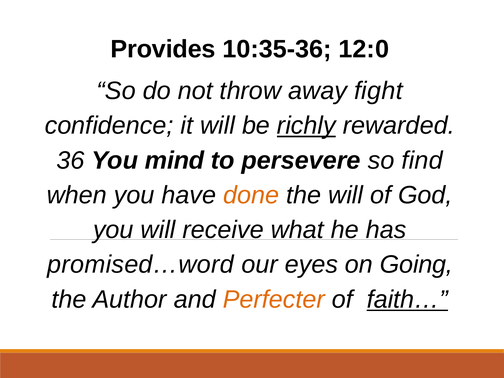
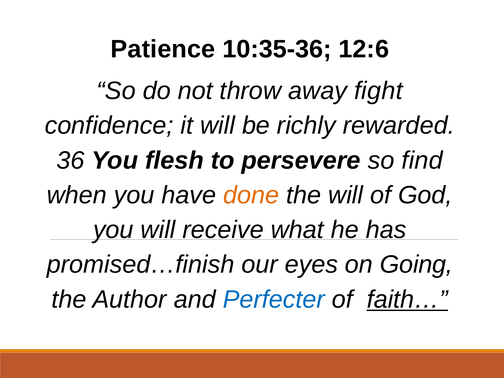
Provides: Provides -> Patience (163, 49)
12:0: 12:0 -> 12:6 (364, 49)
richly underline: present -> none (306, 126)
mind: mind -> flesh (174, 160)
promised…word: promised…word -> promised…finish (141, 265)
Perfecter colour: orange -> blue (274, 299)
